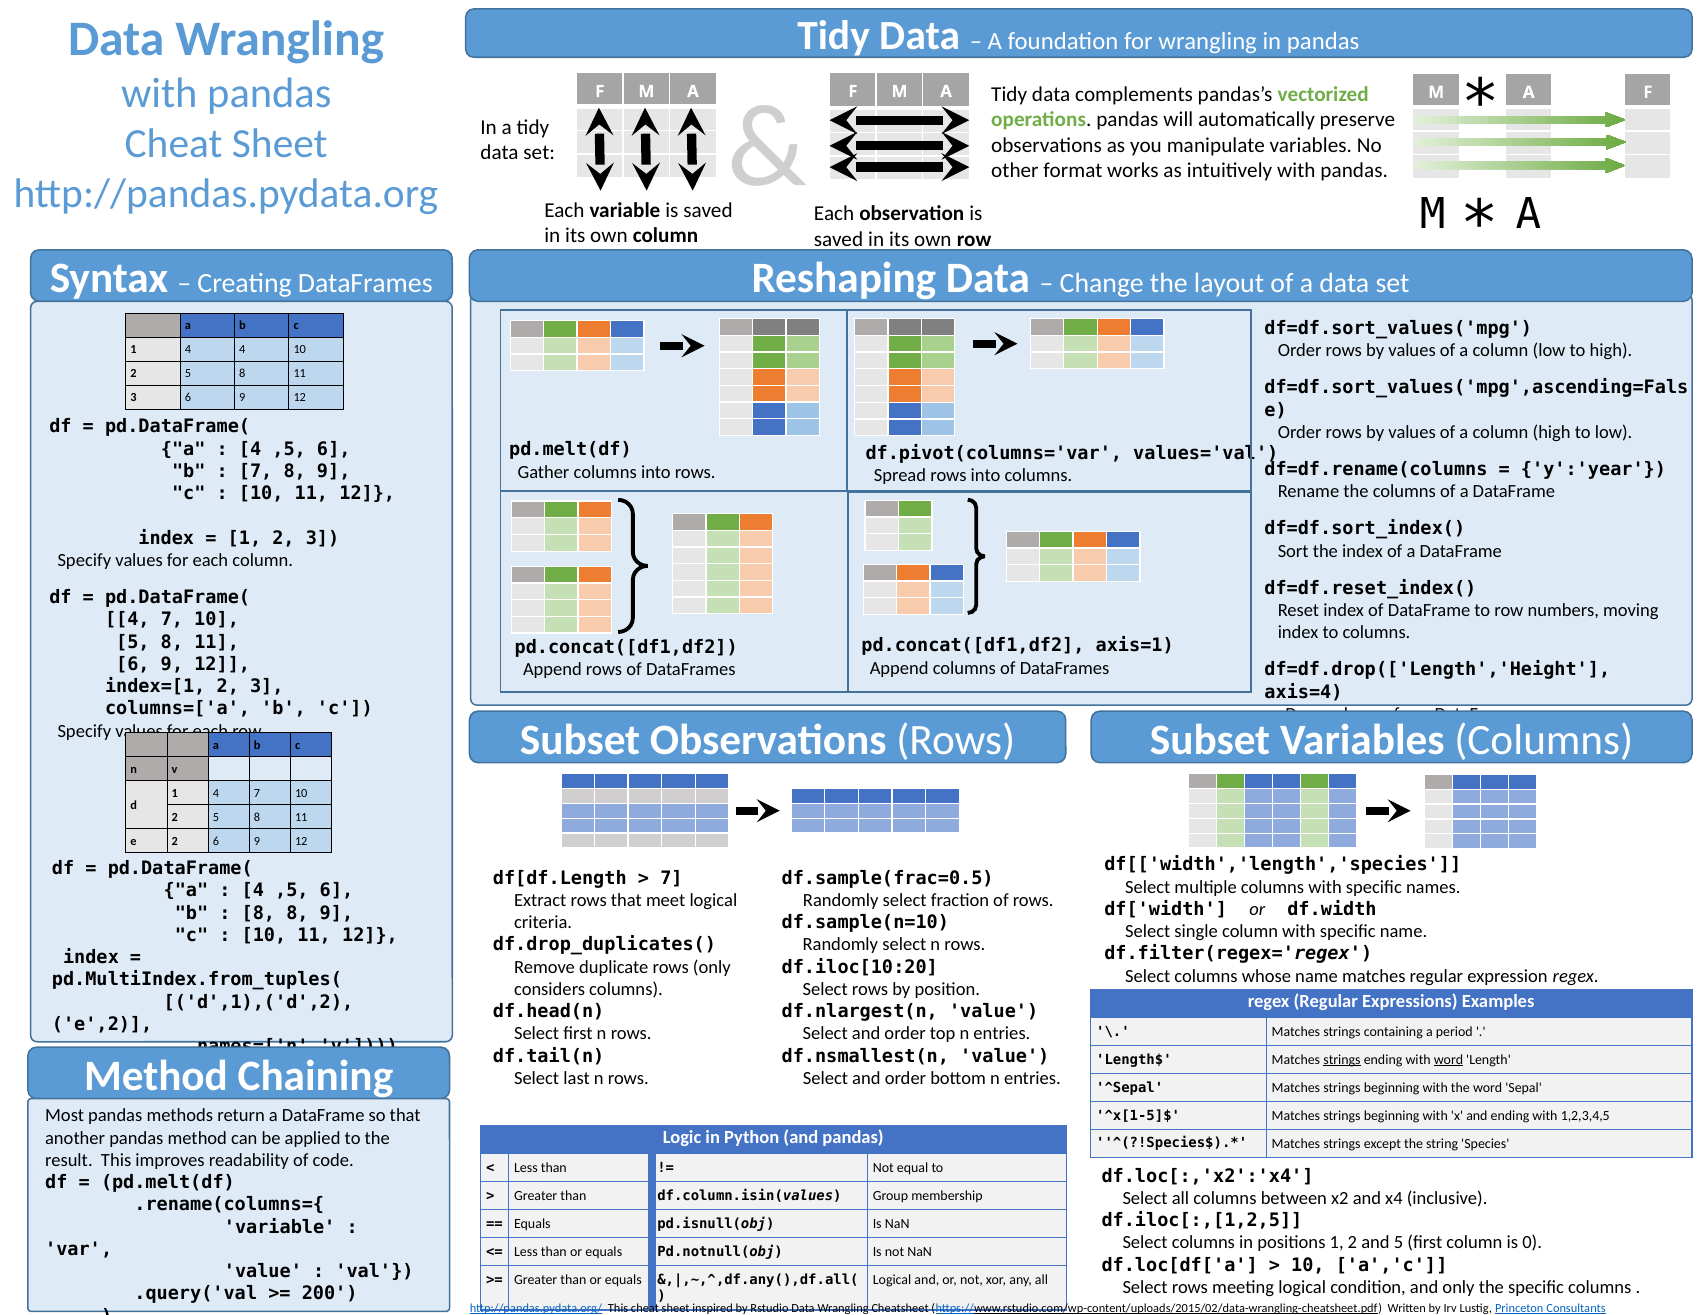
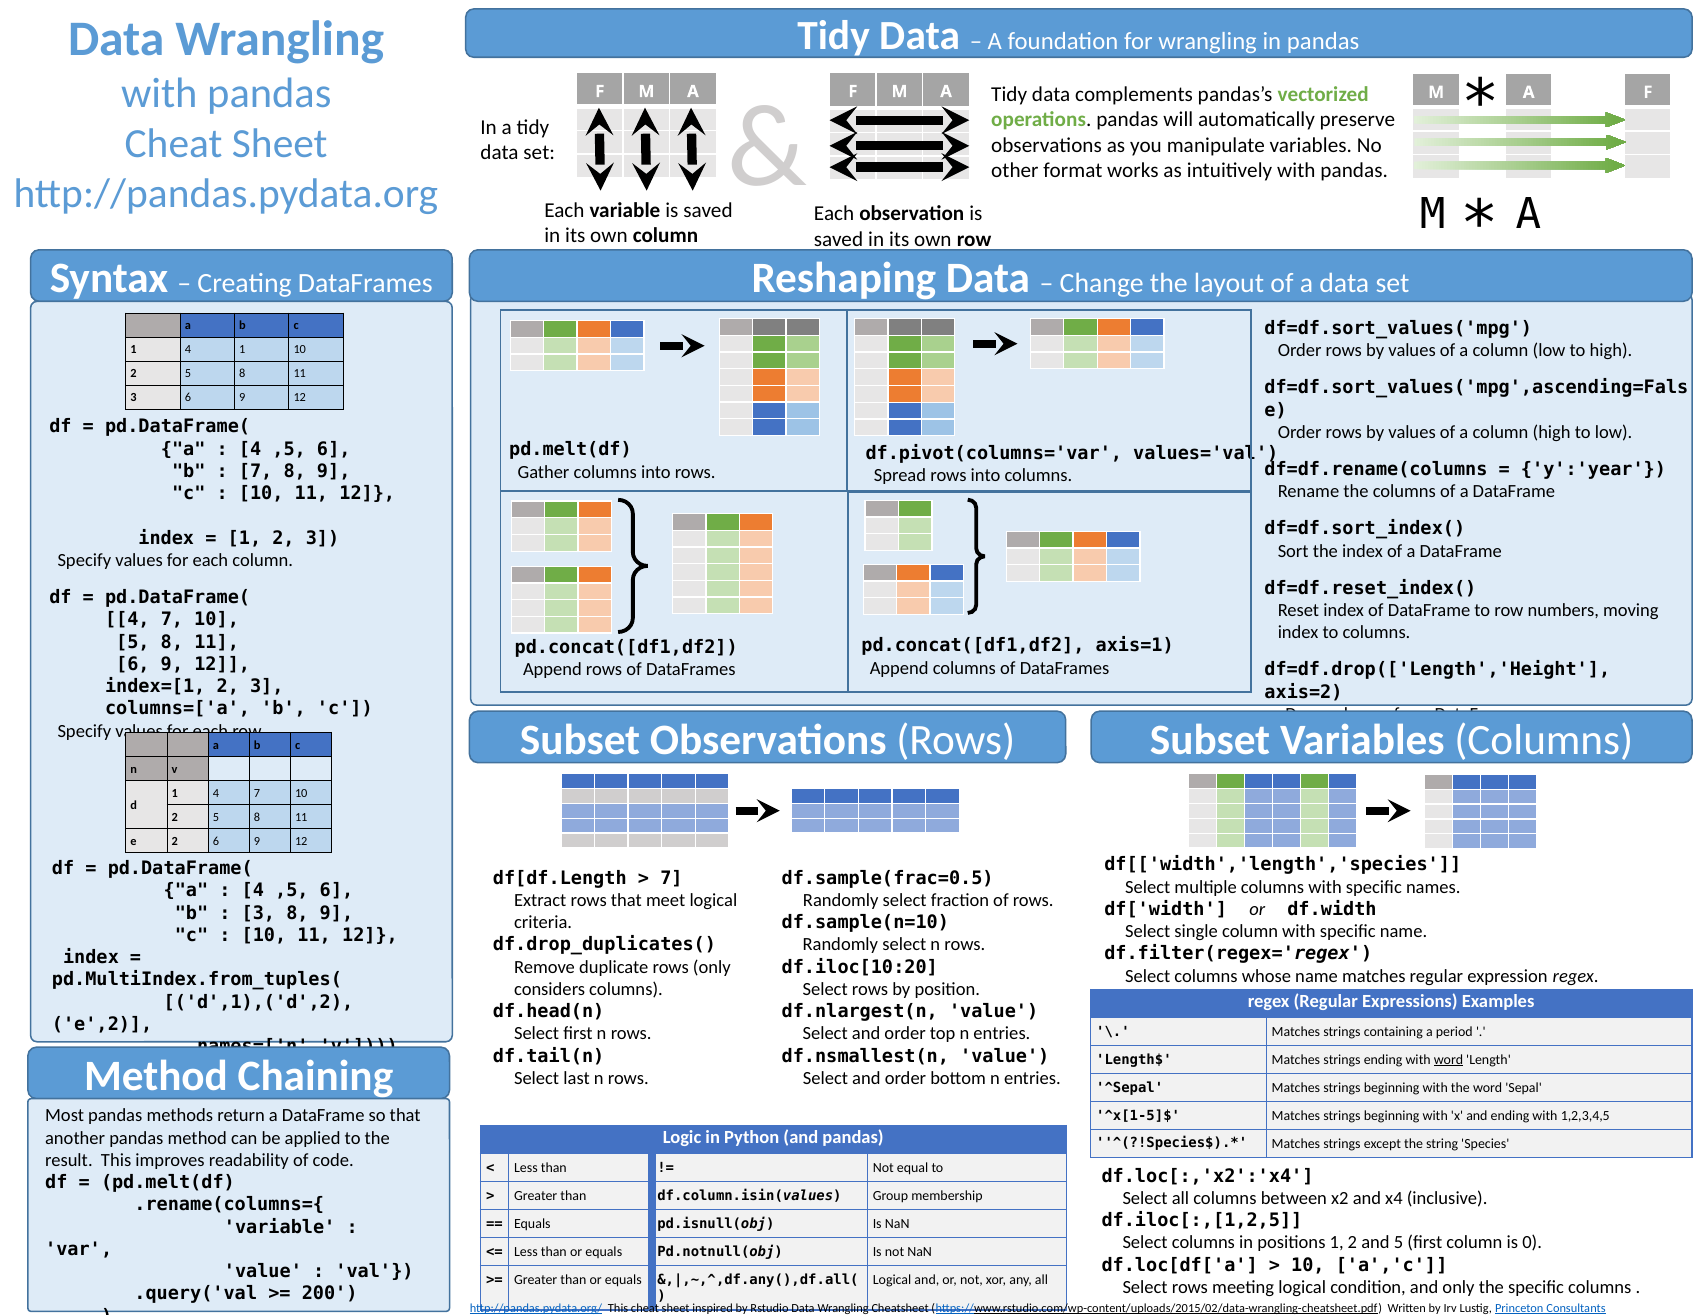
4 4: 4 -> 1 (242, 349)
axis=4: axis=4 -> axis=2 (1303, 692)
8: 8 -> 3 (258, 913)
strings underline: present -> none (1342, 1060)
